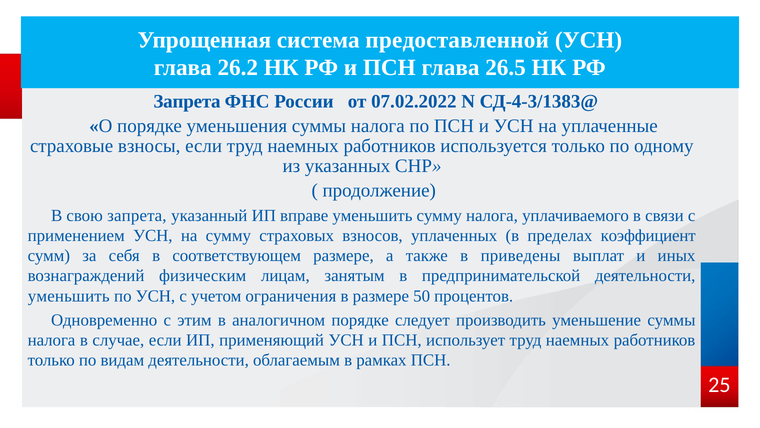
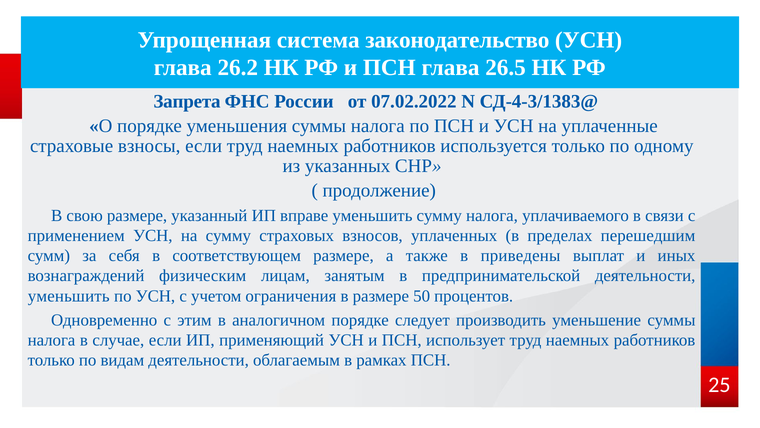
предоставленной: предоставленной -> законодательство (457, 40)
свою запрета: запрета -> размере (137, 215)
коэффициент: коэффициент -> перешедшим (648, 235)
